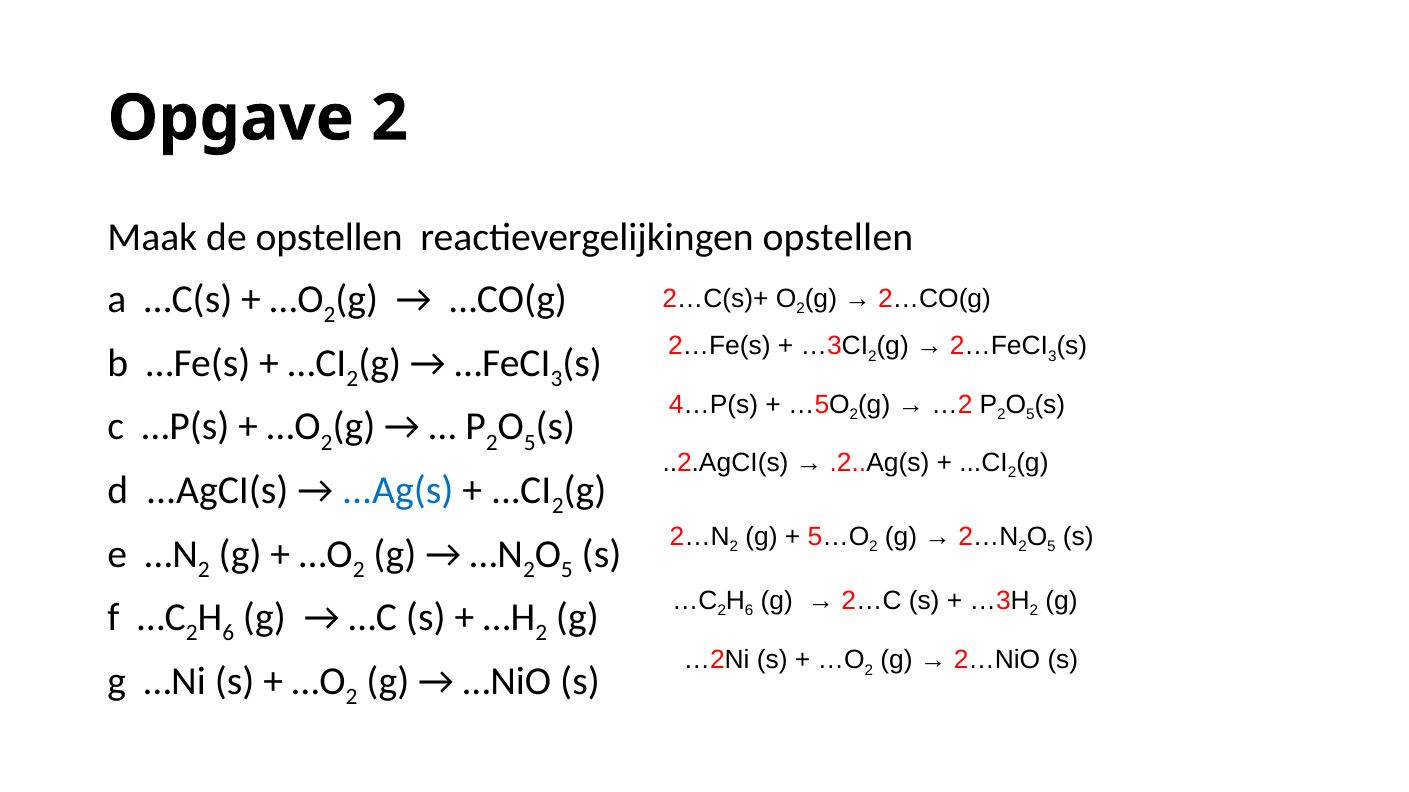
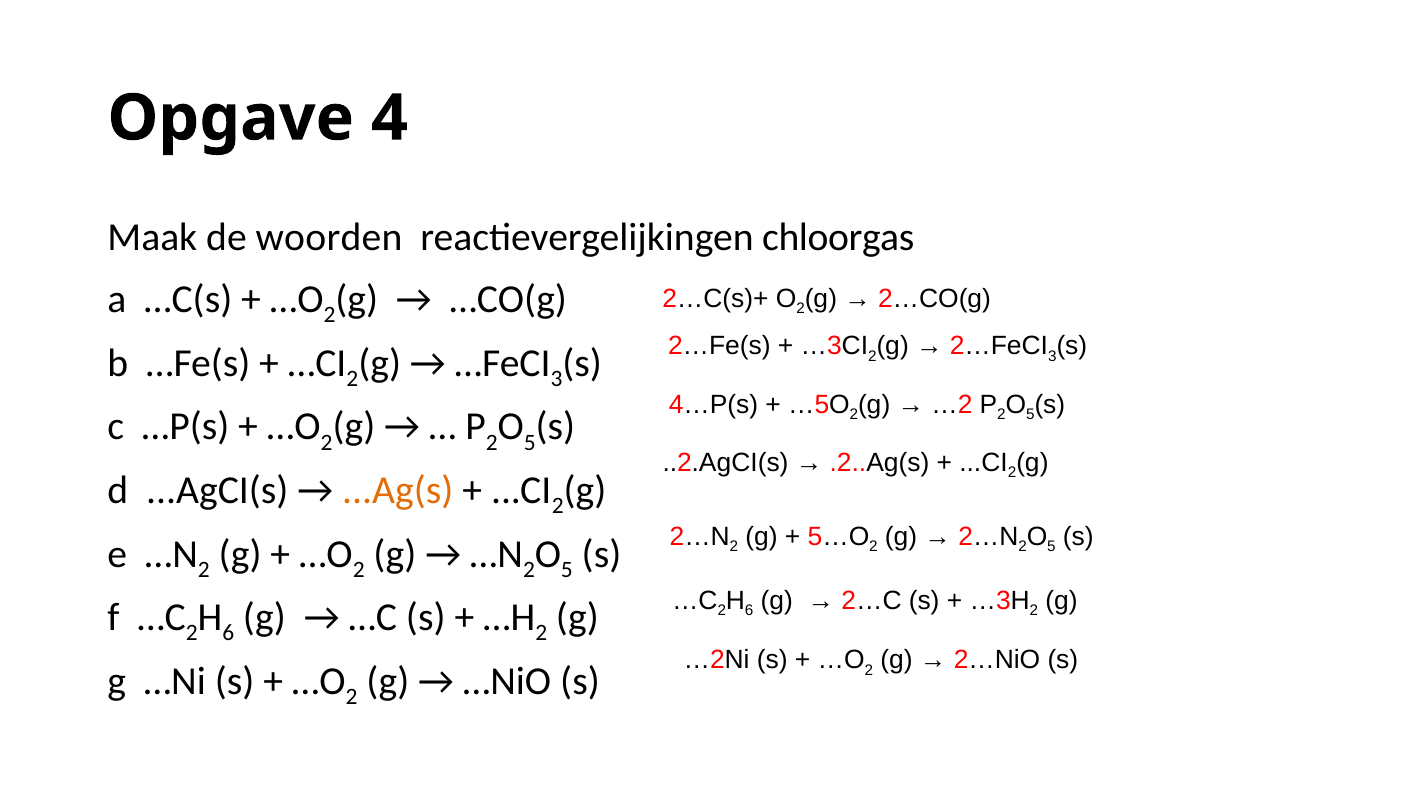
Opgave 2: 2 -> 4 (389, 118)
de opstellen: opstellen -> woorden (329, 237)
reactievergelijkingen opstellen: opstellen -> chloorgas (838, 237)
...Ag(s colour: blue -> orange (398, 491)
